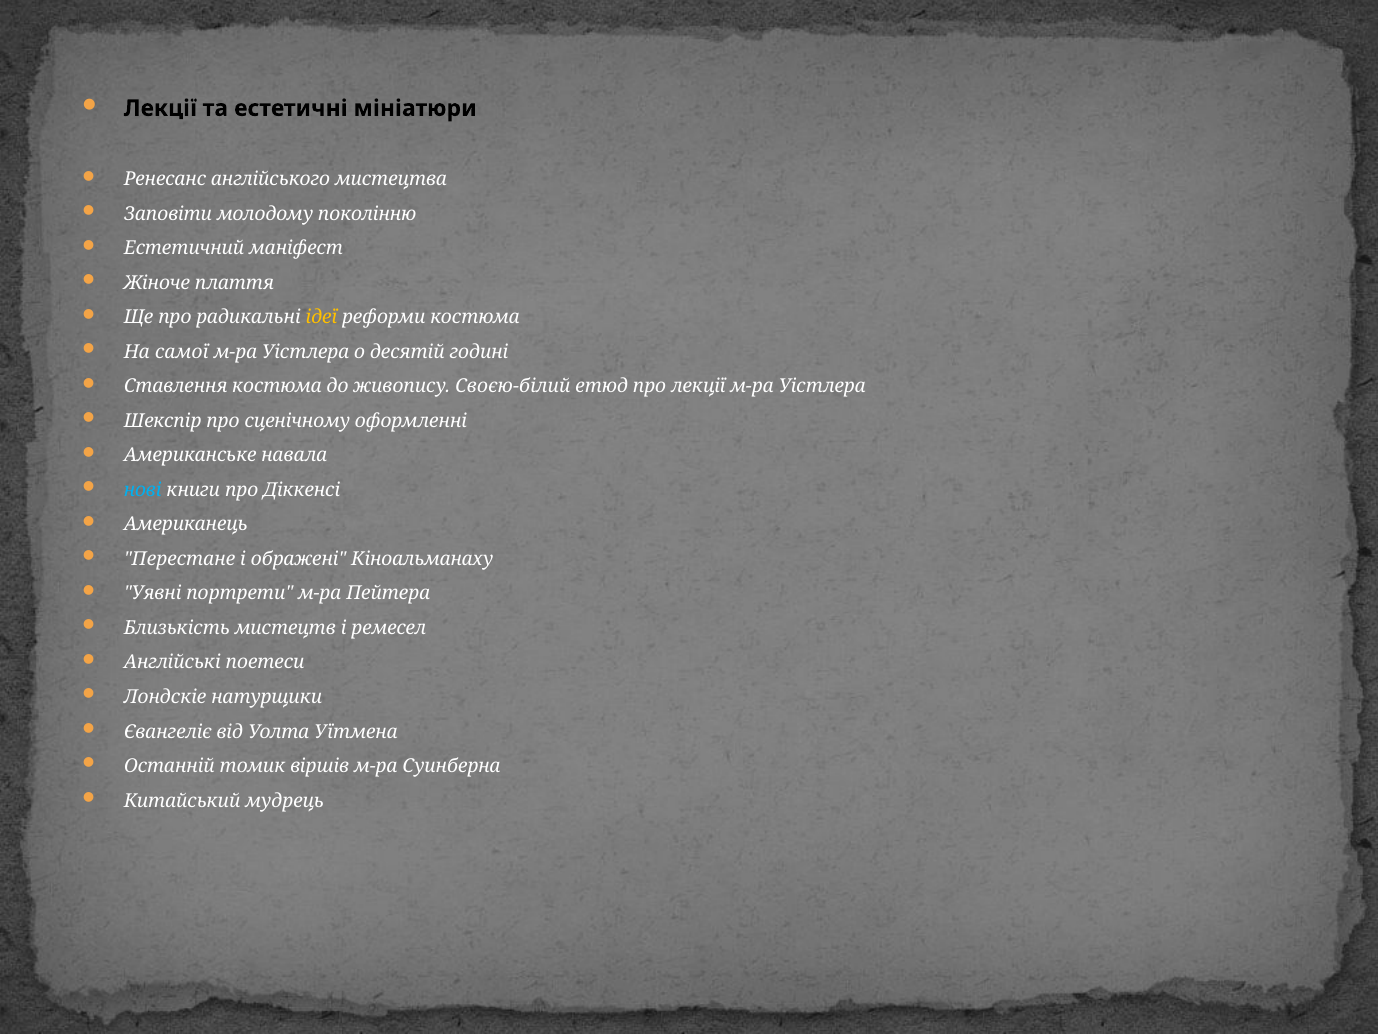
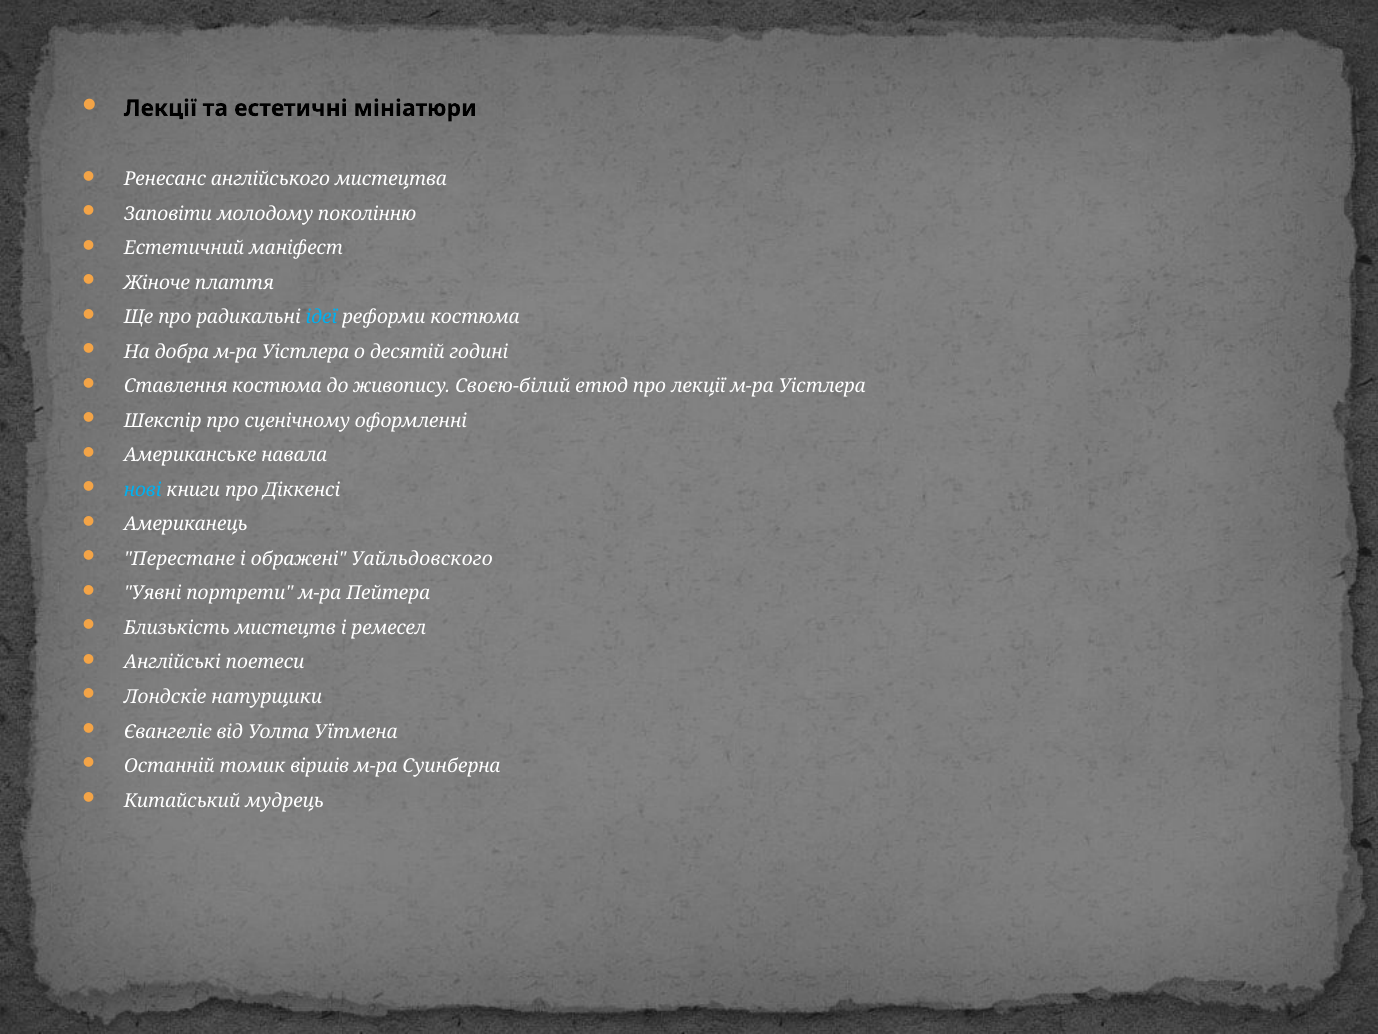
ідеї colour: yellow -> light blue (321, 317)
самої: самої -> добра (182, 352)
Кіноальманаху: Кіноальманаху -> Уайльдовского (422, 559)
